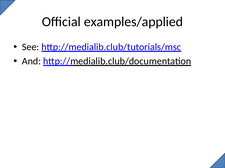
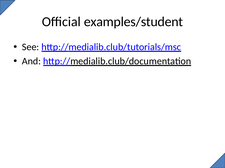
examples/applied: examples/applied -> examples/student (133, 22)
